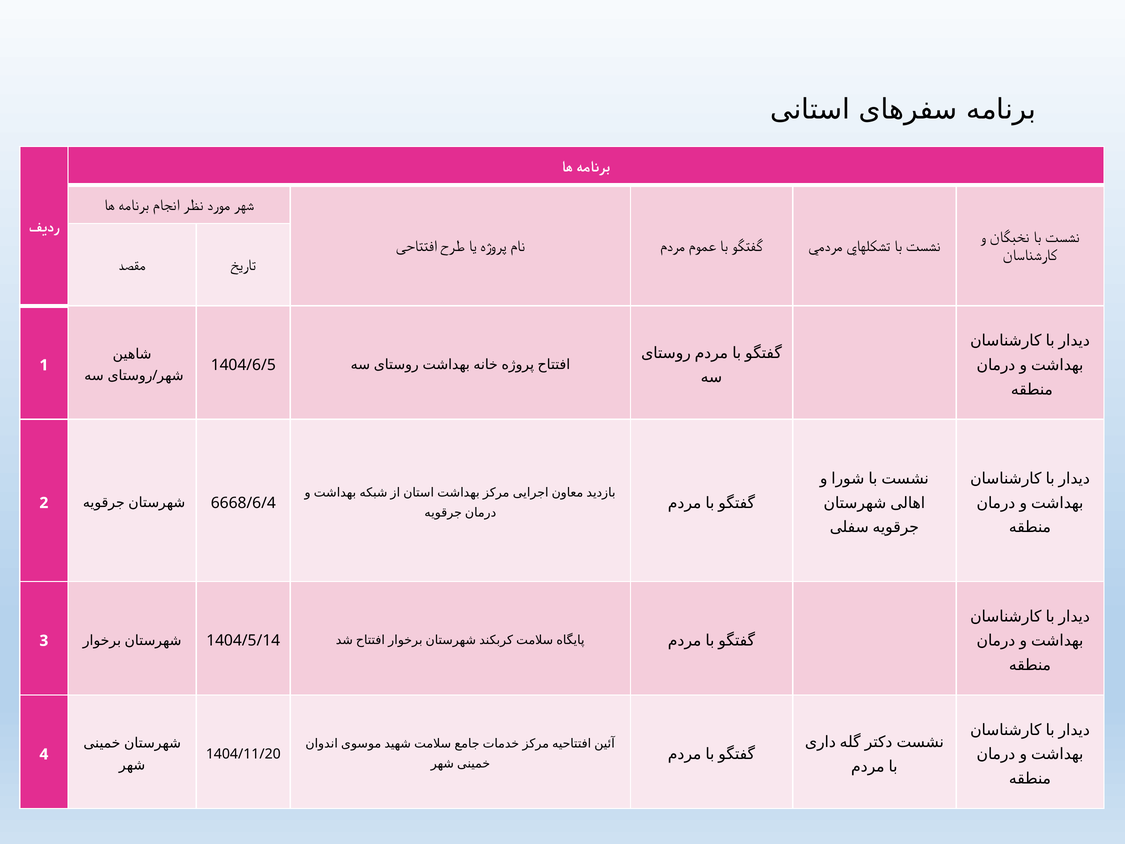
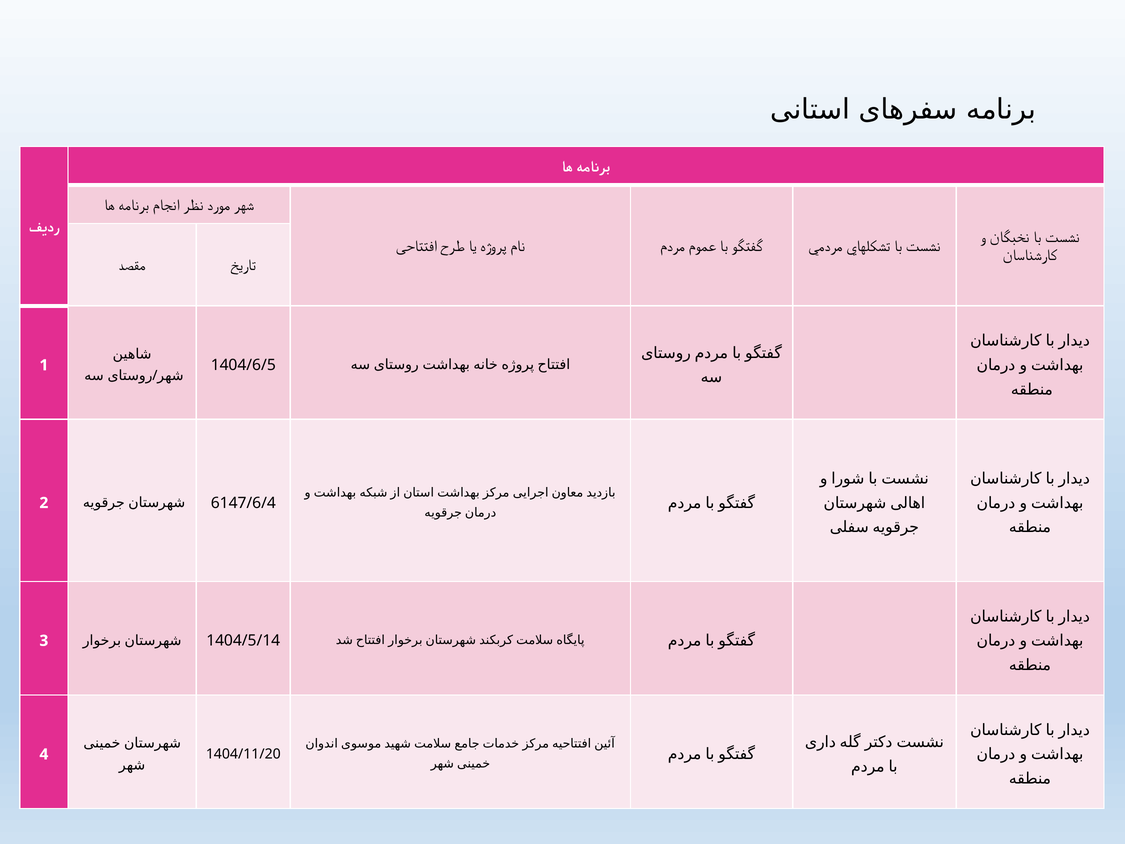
6668/6/4: 6668/6/4 -> 6147/6/4 (243, 503)
